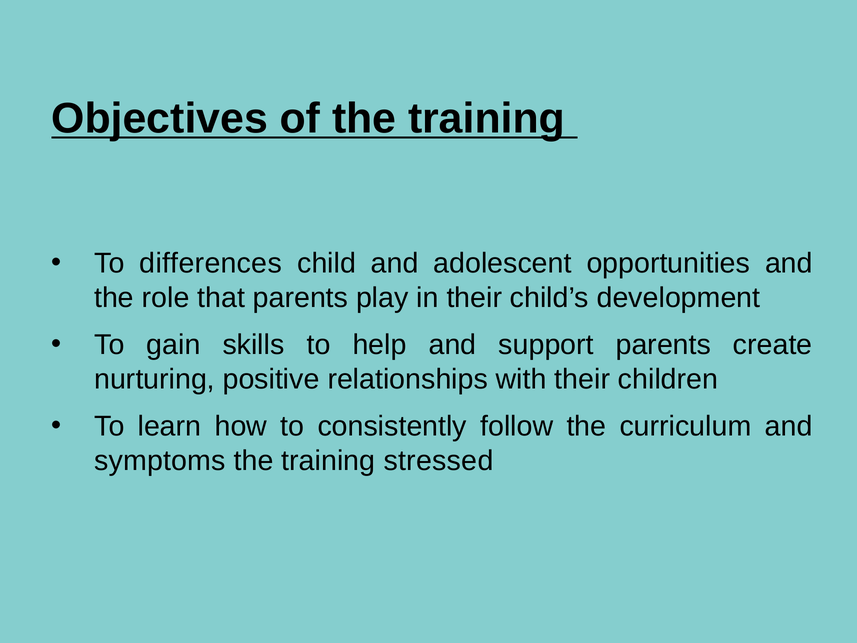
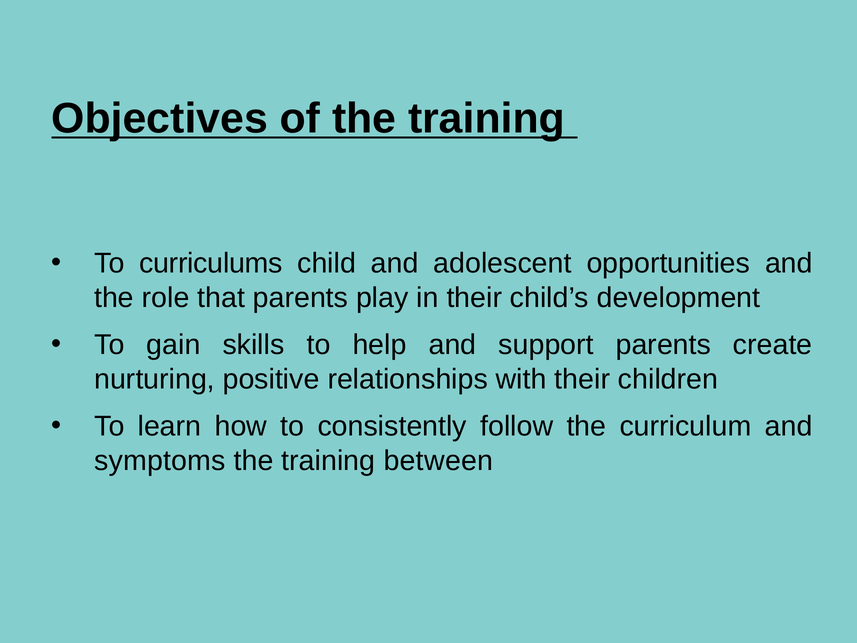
differences: differences -> curriculums (211, 263)
stressed: stressed -> between (438, 461)
